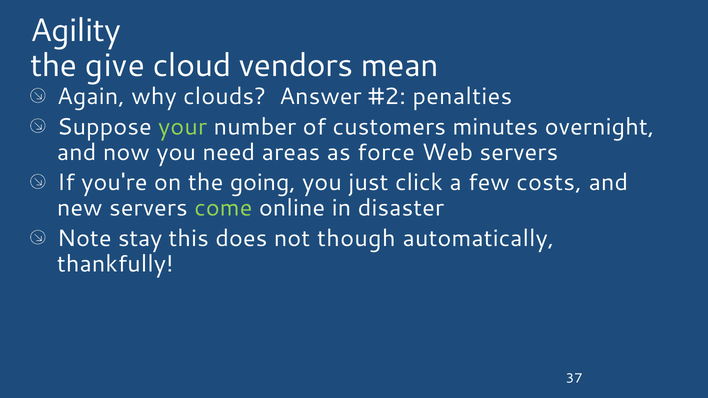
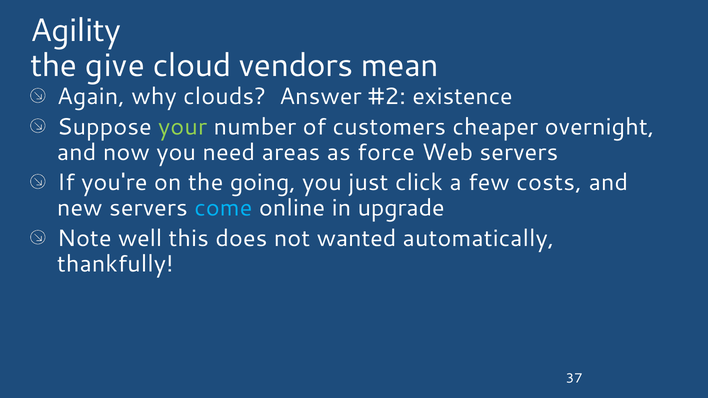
penalties: penalties -> existence (463, 97)
minutes: minutes -> cheaper (495, 127)
come colour: light green -> light blue (223, 208)
disaster: disaster -> upgrade (401, 208)
stay: stay -> well (140, 238)
though: though -> wanted (357, 238)
